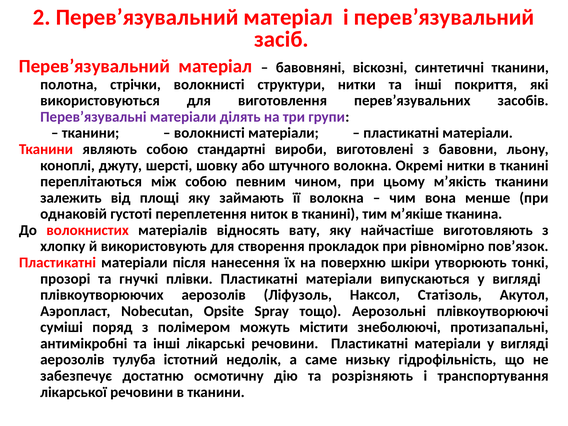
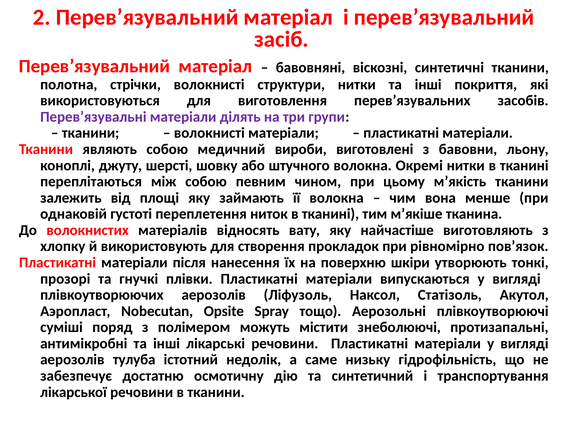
стандартні: стандартні -> медичний (231, 149)
розрізняють: розрізняють -> синтетичний (372, 376)
